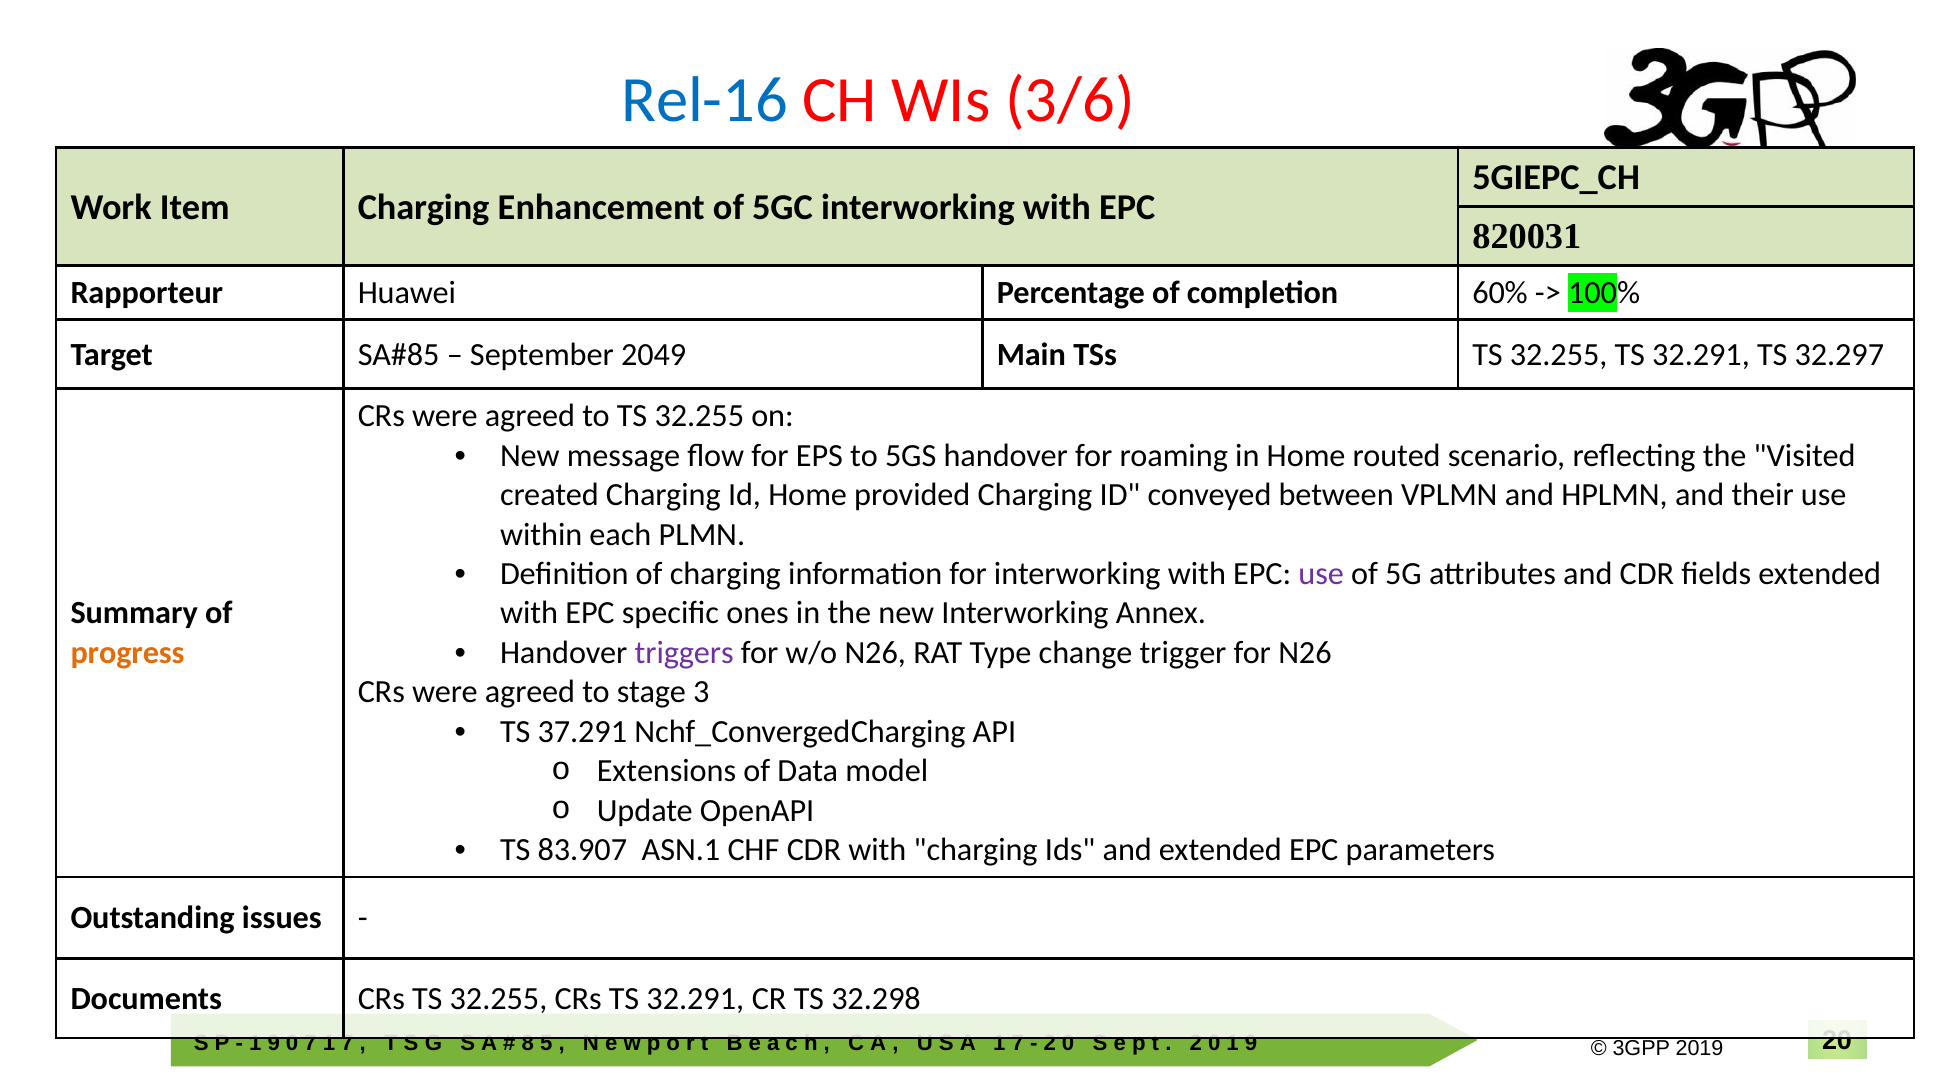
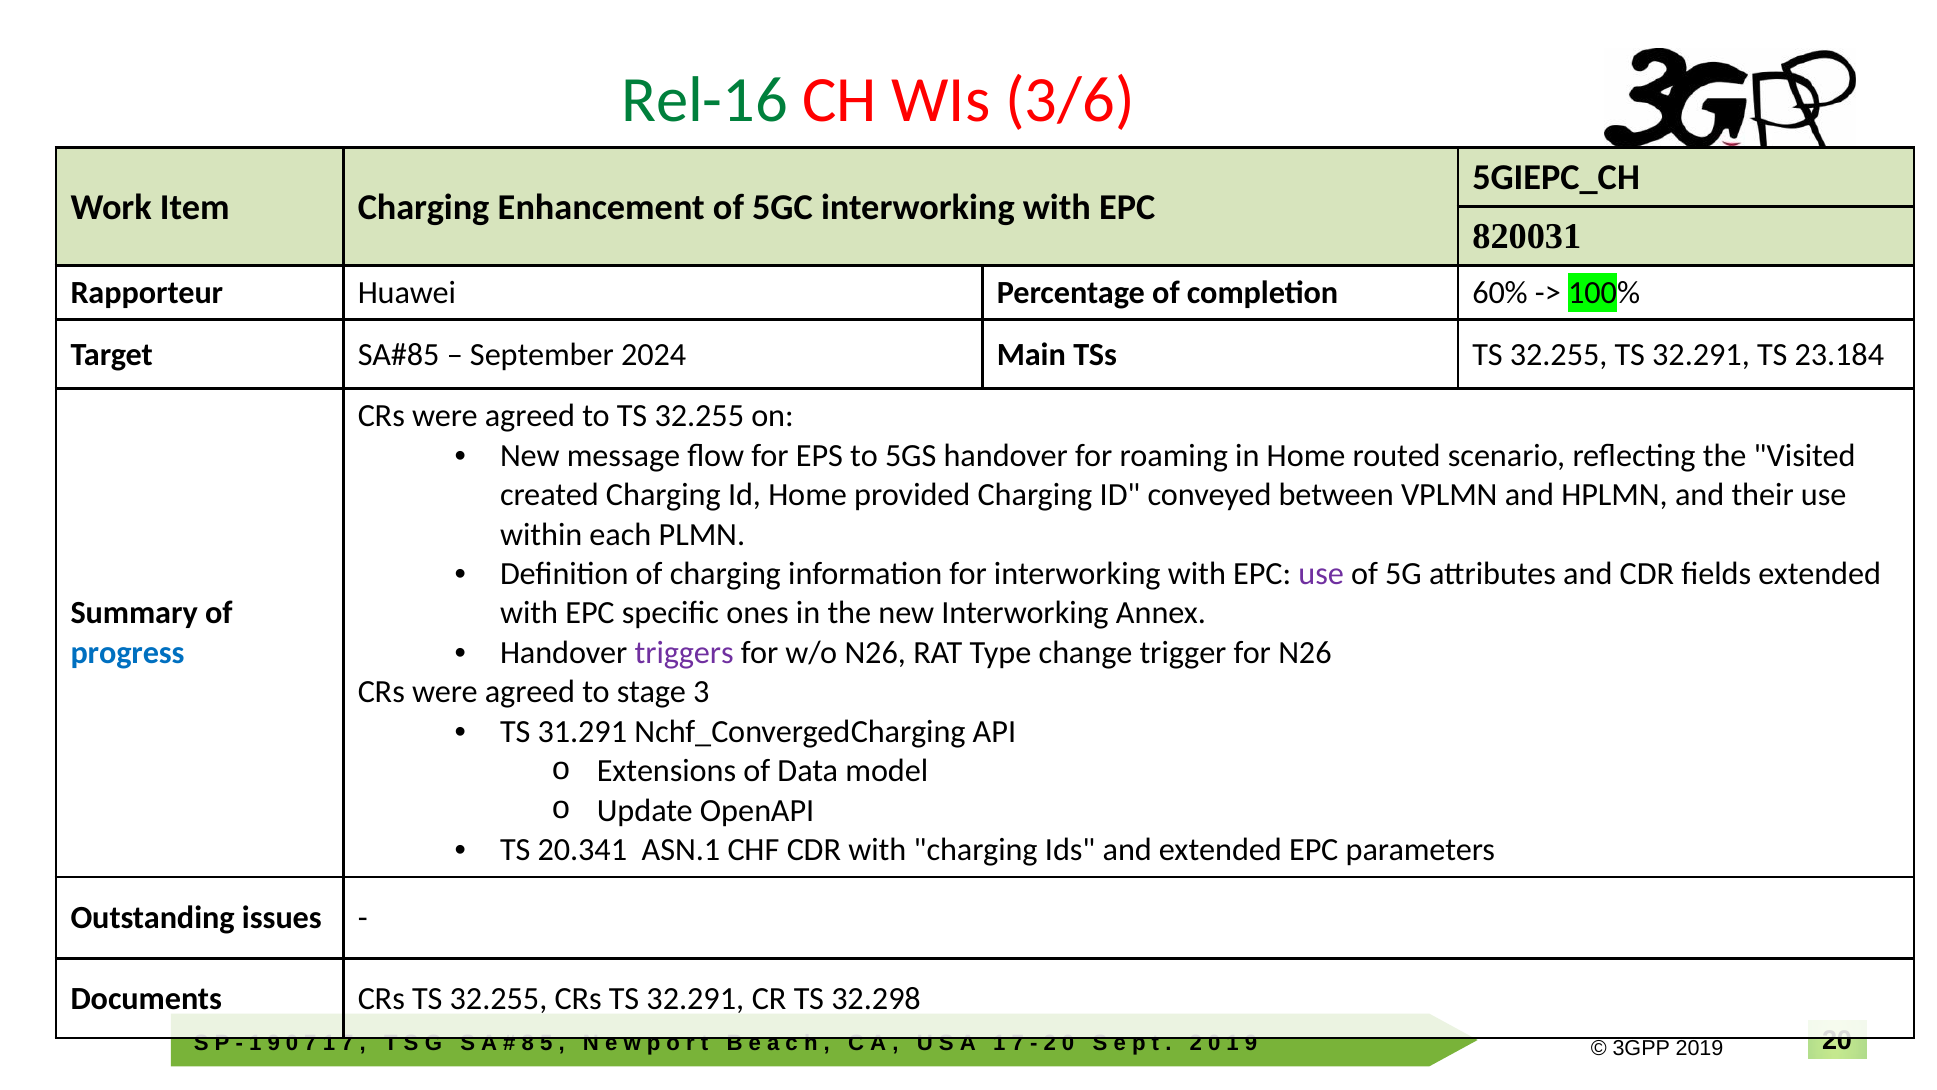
Rel-16 colour: blue -> green (705, 100)
2049: 2049 -> 2024 (654, 354)
32.297: 32.297 -> 23.184 (1839, 354)
progress colour: orange -> blue (127, 653)
37.291: 37.291 -> 31.291 (582, 731)
83.907: 83.907 -> 20.341 (582, 850)
